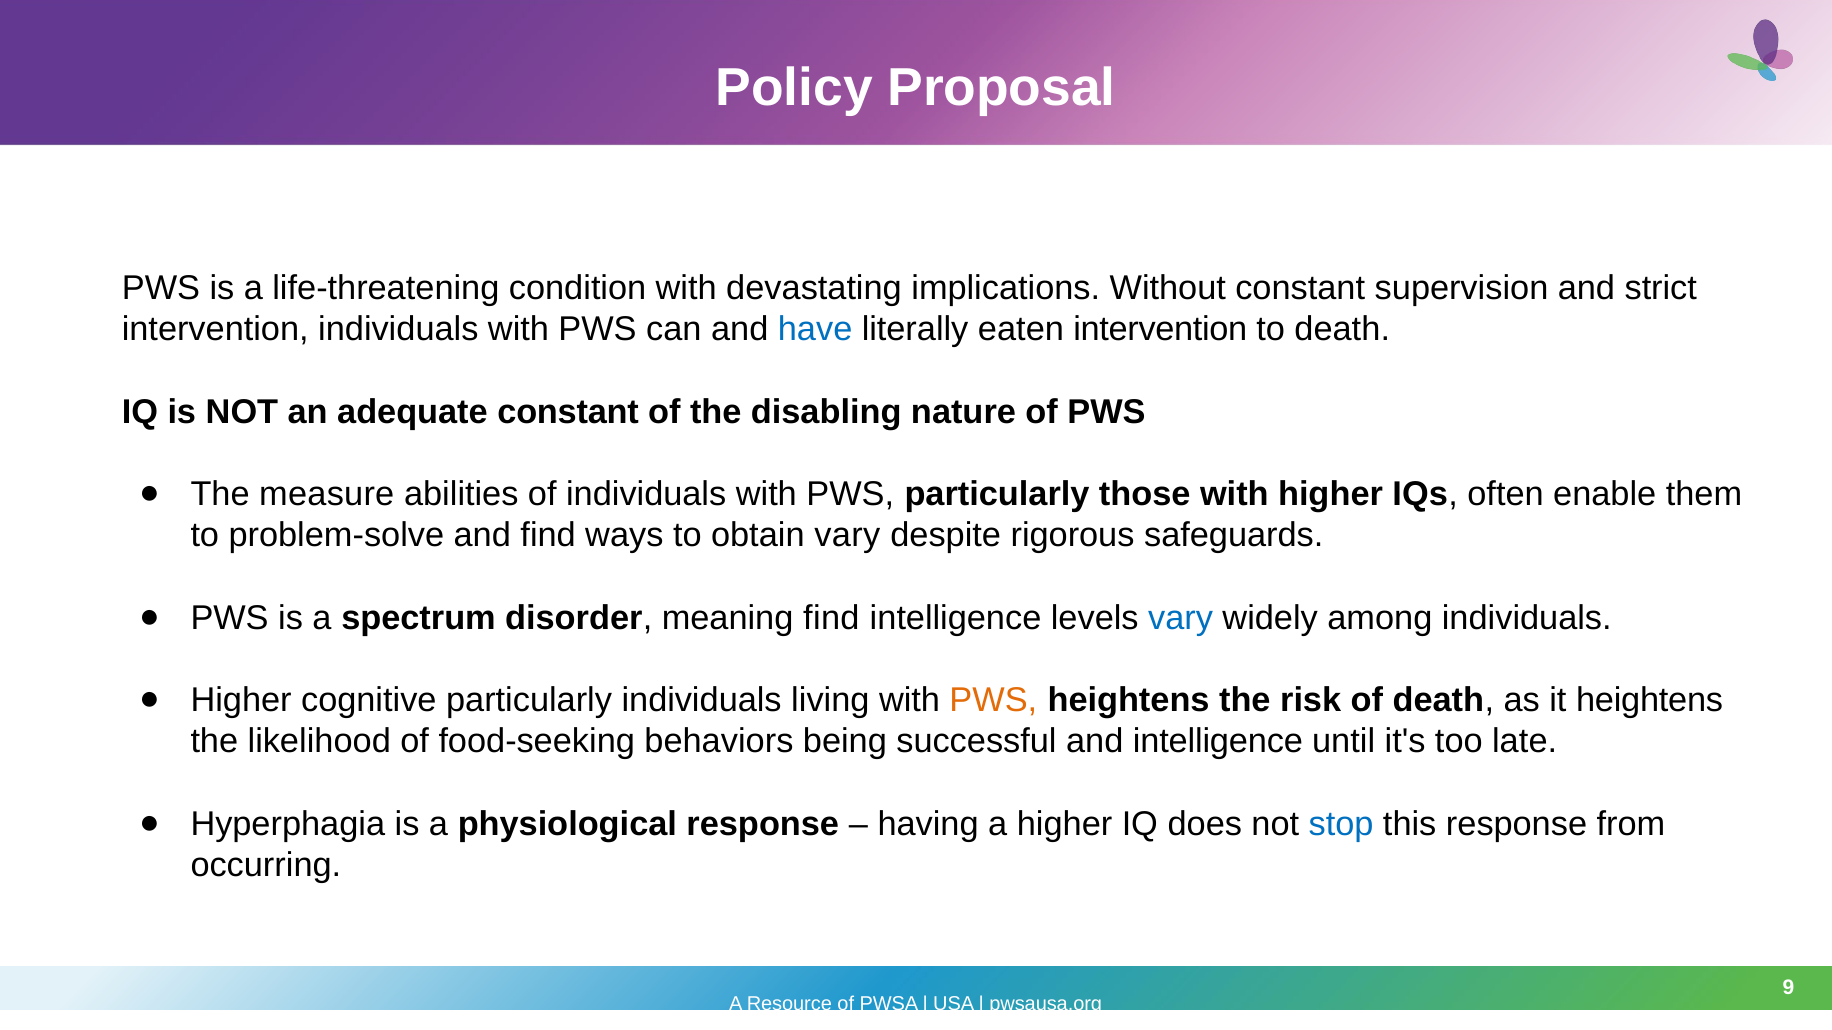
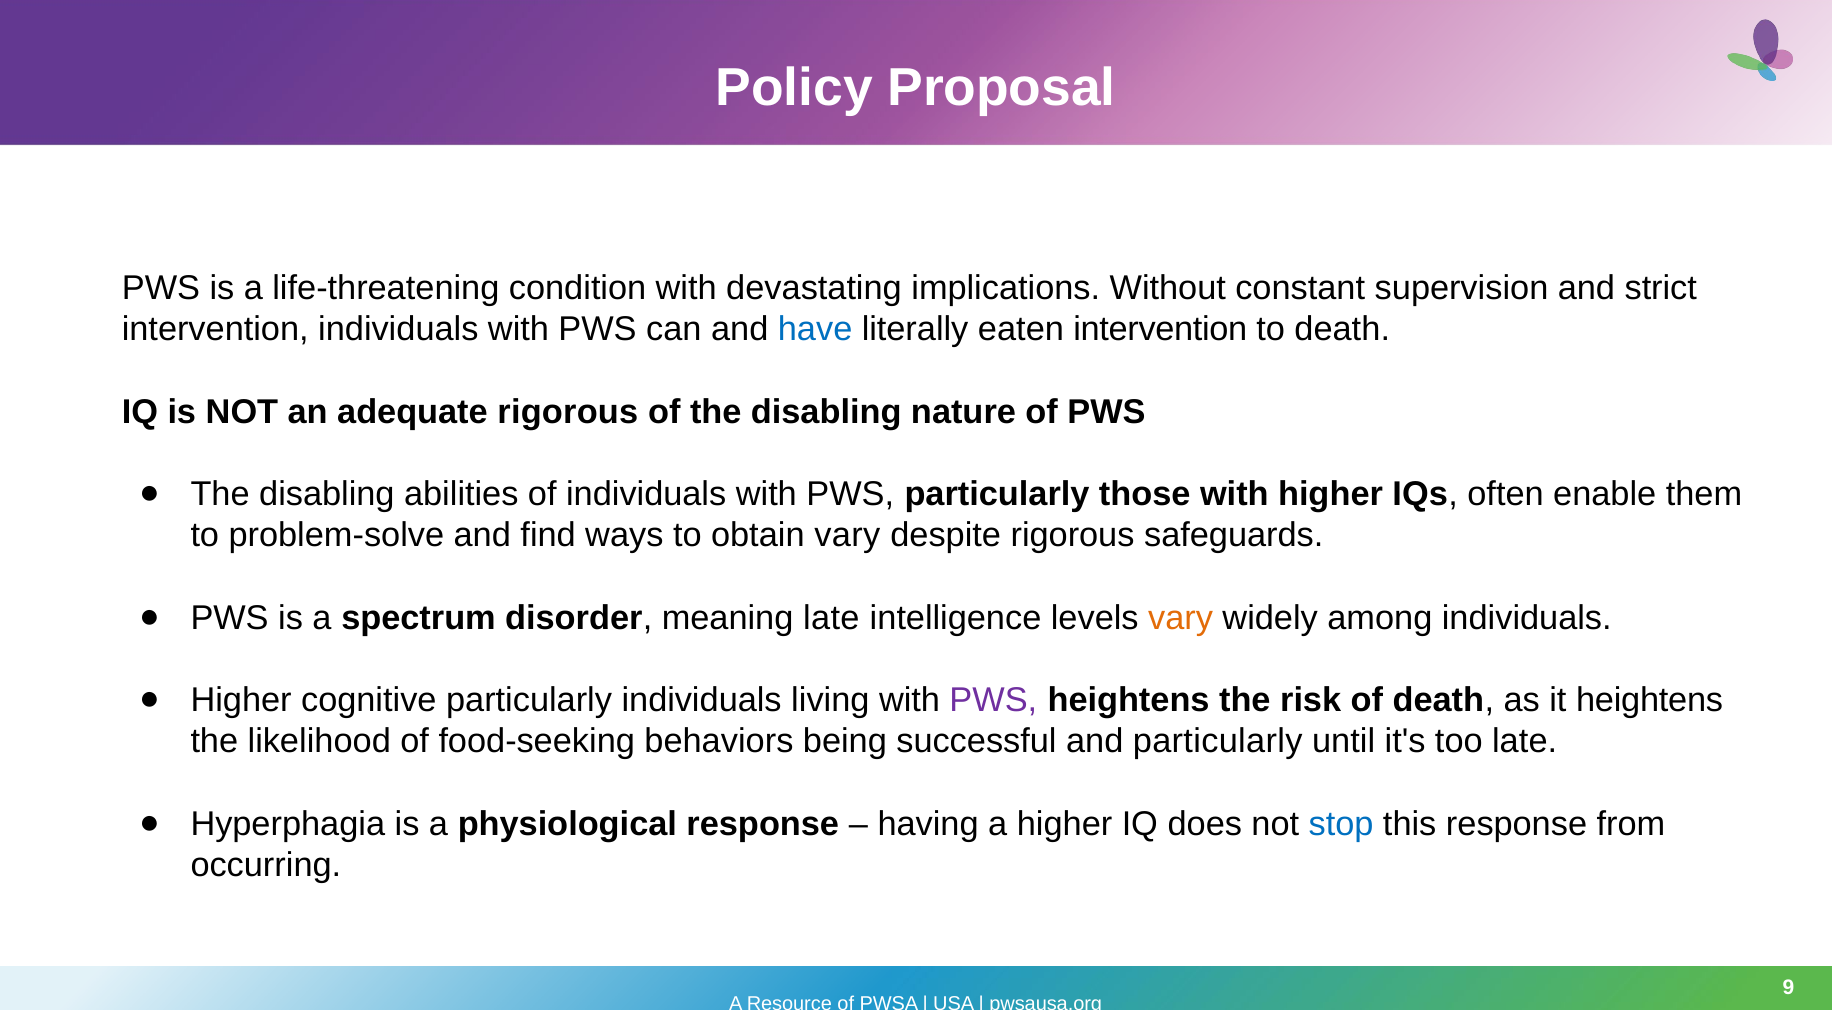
adequate constant: constant -> rigorous (568, 412)
measure: measure -> disabling (327, 494)
meaning find: find -> late (831, 618)
vary colour: blue -> orange (1181, 618)
PWS colour: orange -> purple (993, 701)
and intelligence: intelligence -> particularly (1218, 742)
